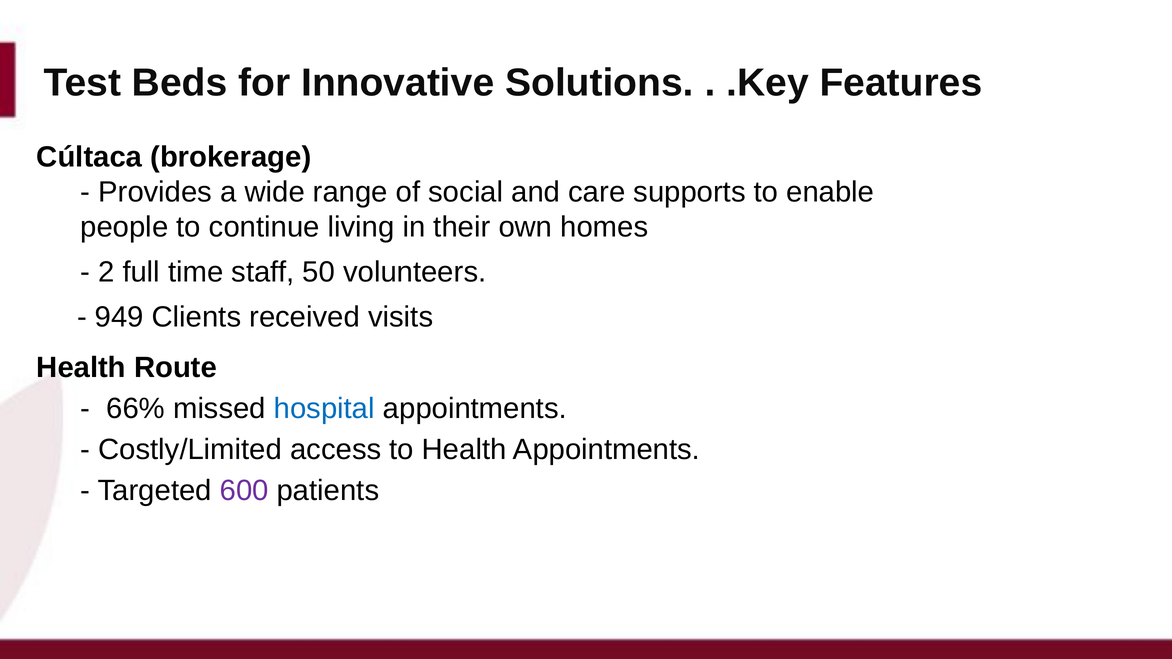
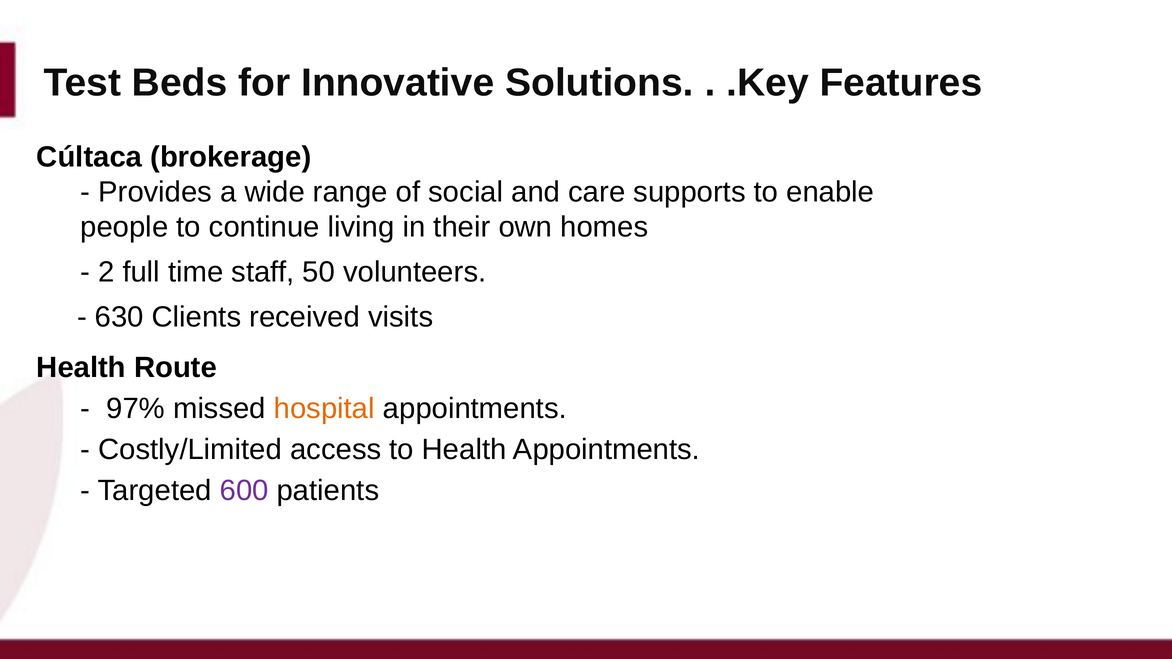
949: 949 -> 630 (119, 317)
66%: 66% -> 97% (136, 409)
hospital colour: blue -> orange (324, 409)
